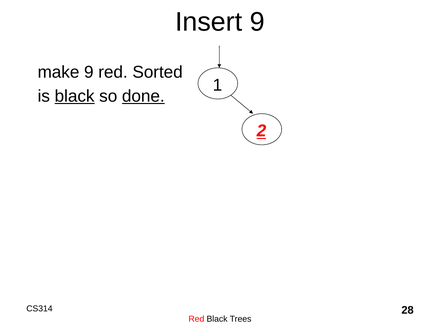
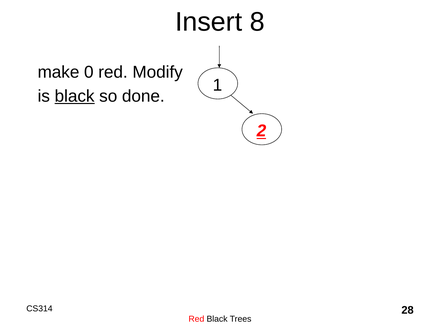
Insert 9: 9 -> 8 (257, 22)
make 9: 9 -> 0 (89, 72)
Sorted: Sorted -> Modify (158, 72)
done underline: present -> none (143, 96)
